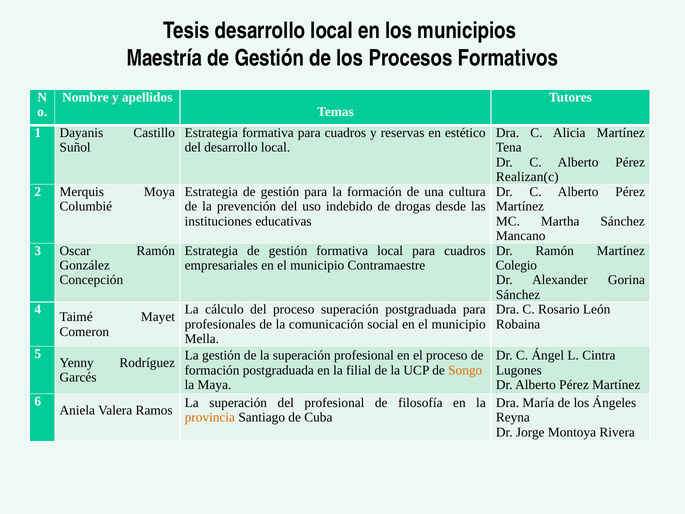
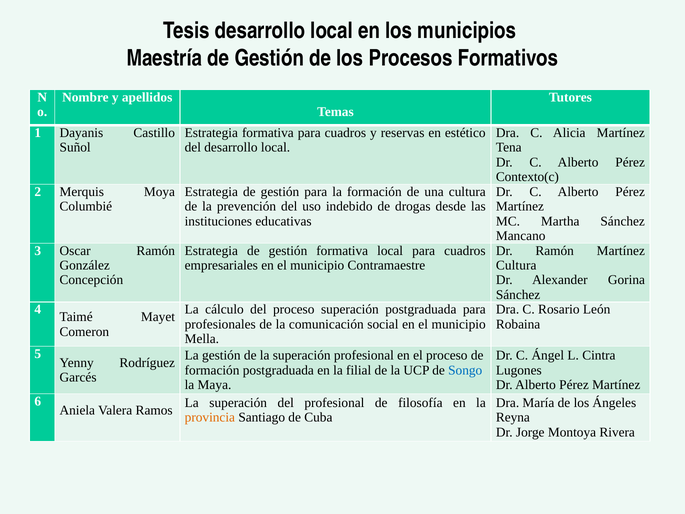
Realizan(c: Realizan(c -> Contexto(c (527, 177)
Colegio: Colegio -> Cultura (516, 265)
Songo colour: orange -> blue (465, 370)
